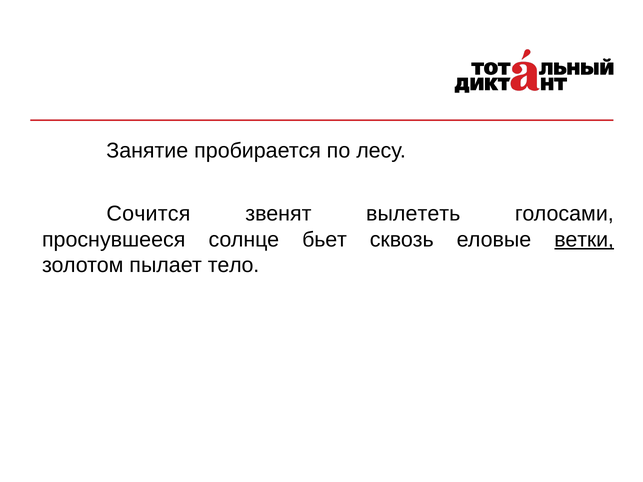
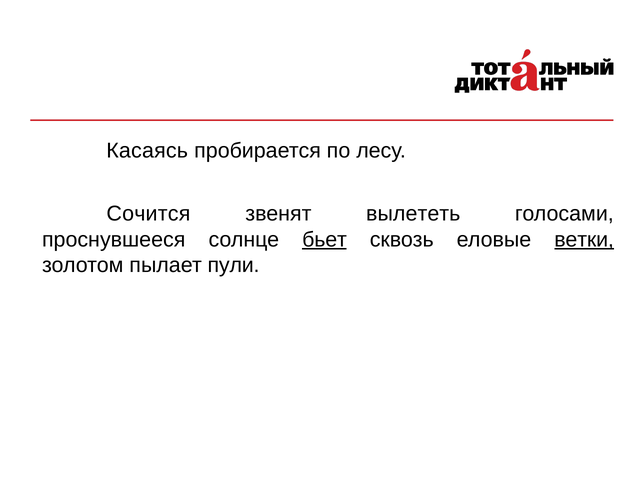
Занятие: Занятие -> Касаясь (147, 151)
бьет underline: none -> present (325, 240)
тело: тело -> пули (234, 265)
